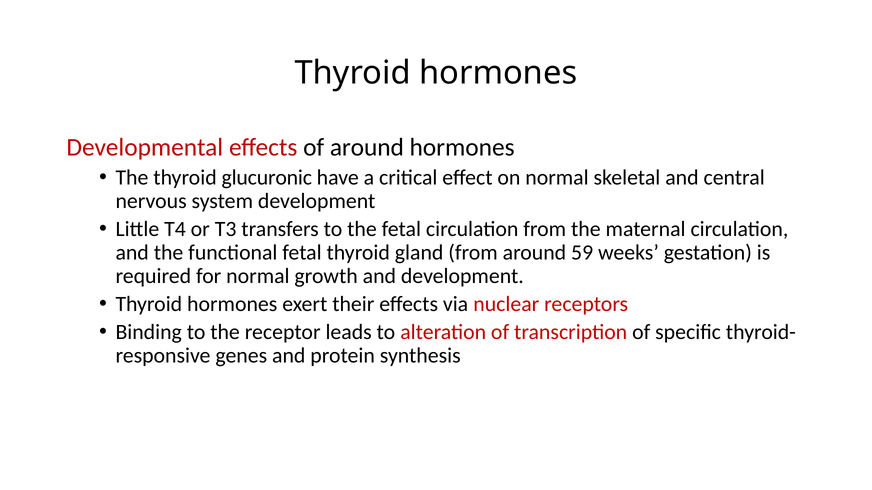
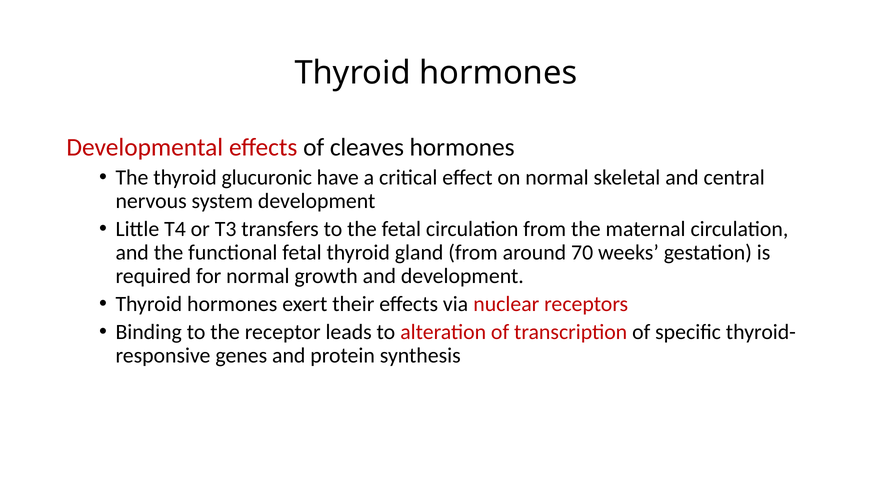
of around: around -> cleaves (367, 147)
59: 59 -> 70 (582, 253)
